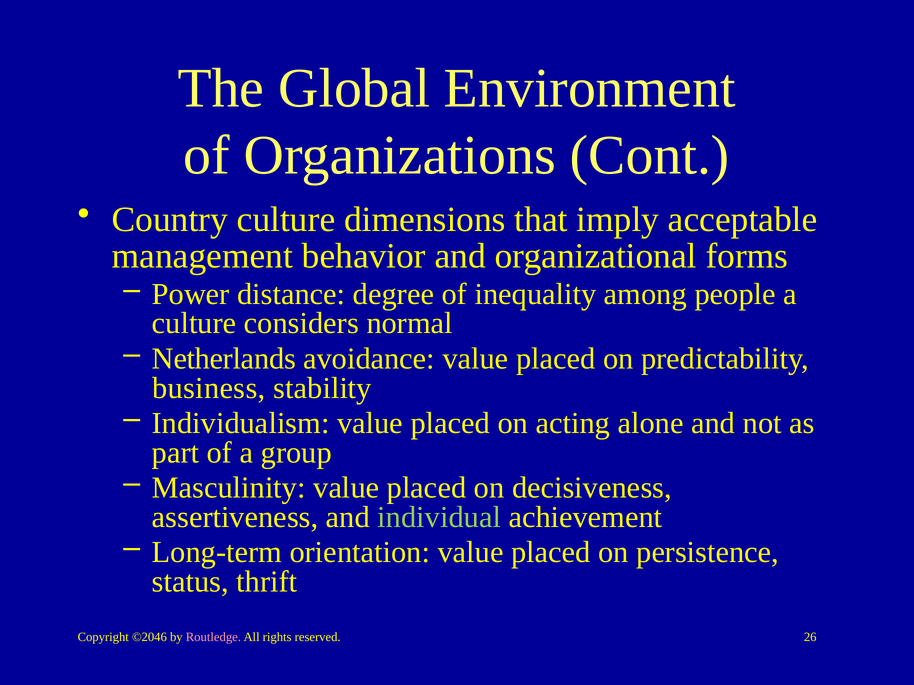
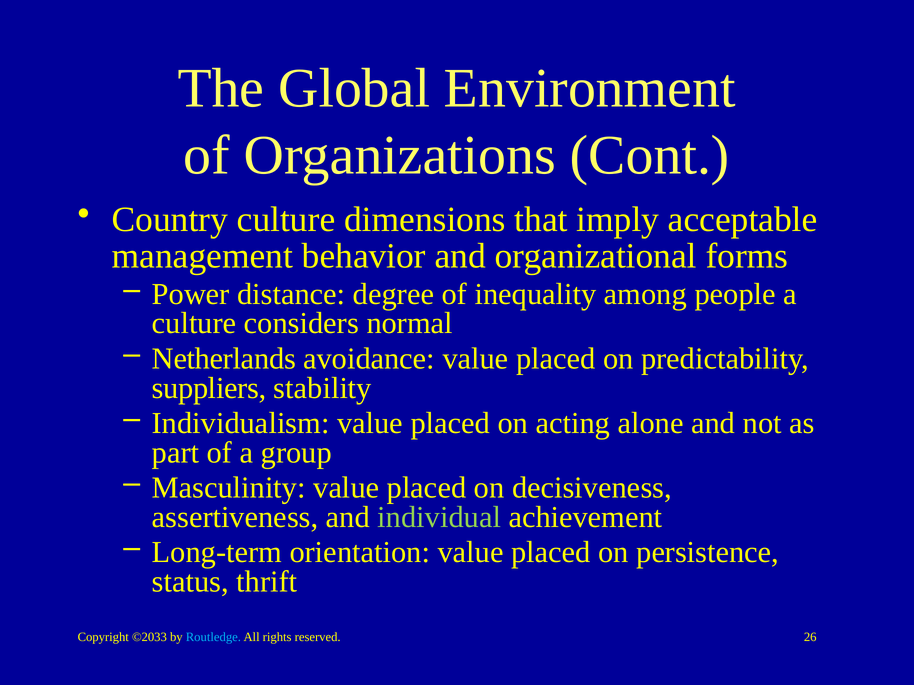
business: business -> suppliers (209, 388)
©2046: ©2046 -> ©2033 (149, 638)
Routledge colour: pink -> light blue (213, 638)
